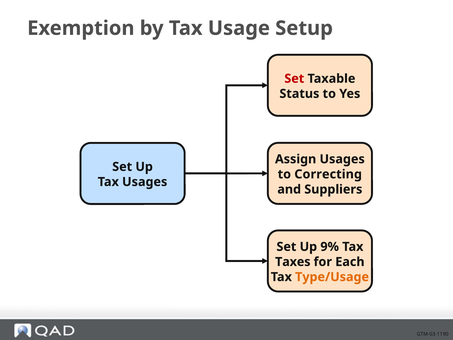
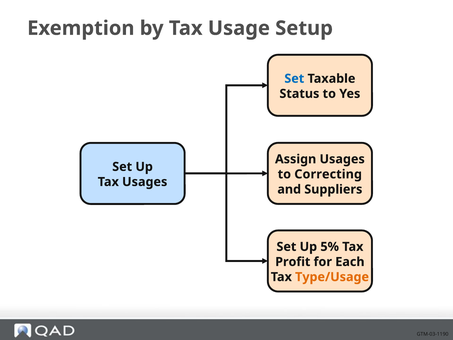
Set colour: red -> blue (294, 79)
9%: 9% -> 5% (330, 247)
Taxes: Taxes -> Profit (293, 262)
